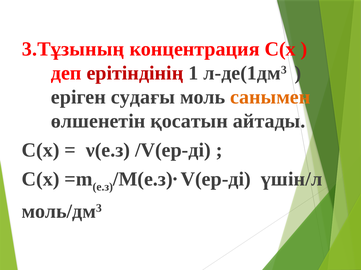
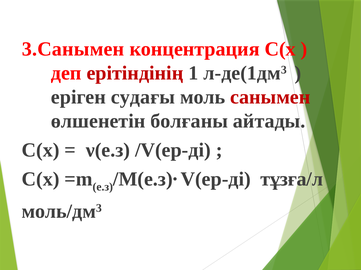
3.Тұзының: 3.Тұзының -> 3.Санымен (73, 49)
санымен colour: orange -> red (270, 97)
қосатын: қосатын -> болғаны (189, 121)
үшін/л: үшін/л -> тұзға/л (292, 179)
